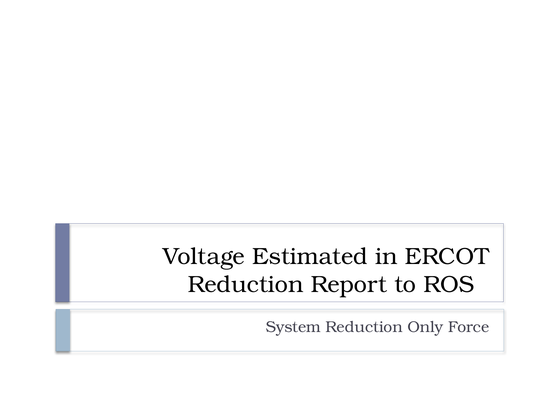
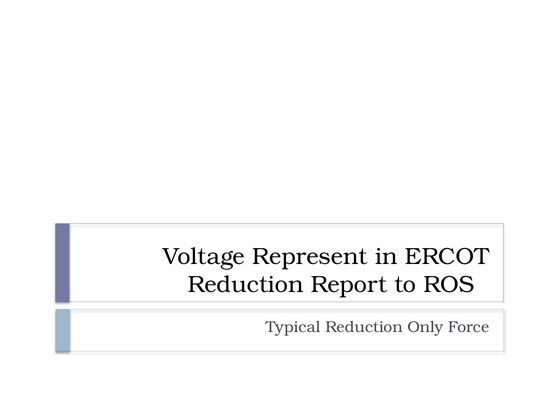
Estimated: Estimated -> Represent (310, 256)
System: System -> Typical (293, 327)
